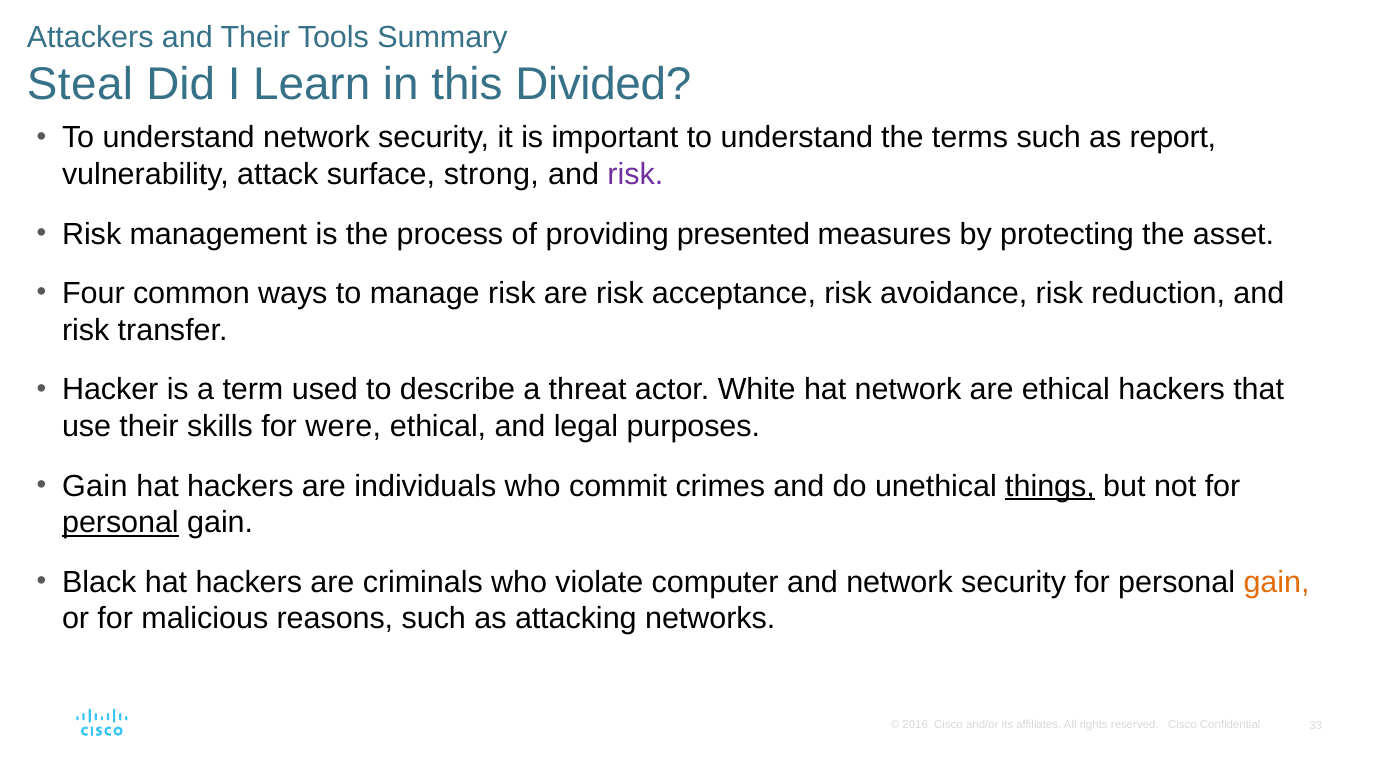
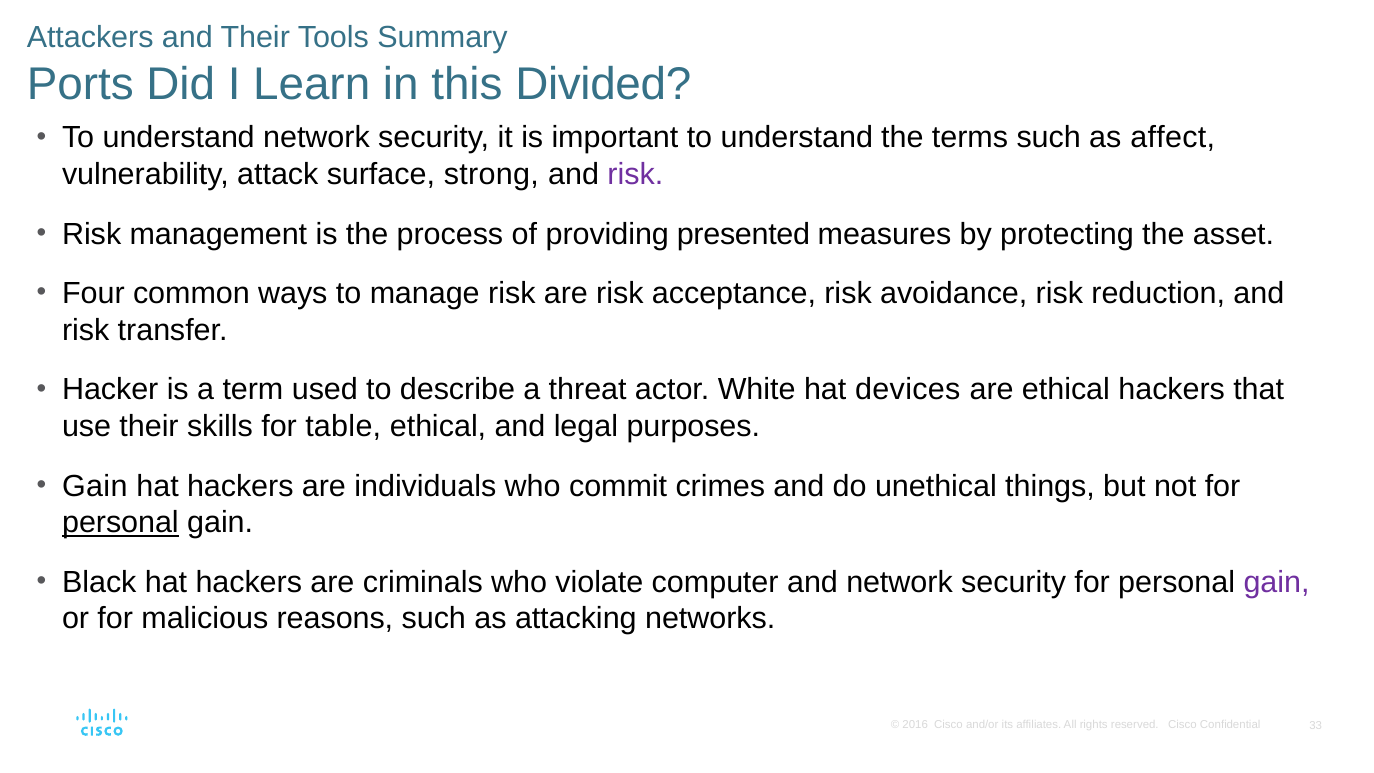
Steal: Steal -> Ports (80, 85)
report: report -> affect (1173, 138)
hat network: network -> devices (908, 390)
were: were -> table (343, 426)
things underline: present -> none (1050, 486)
gain colour: orange -> purple (1277, 582)
